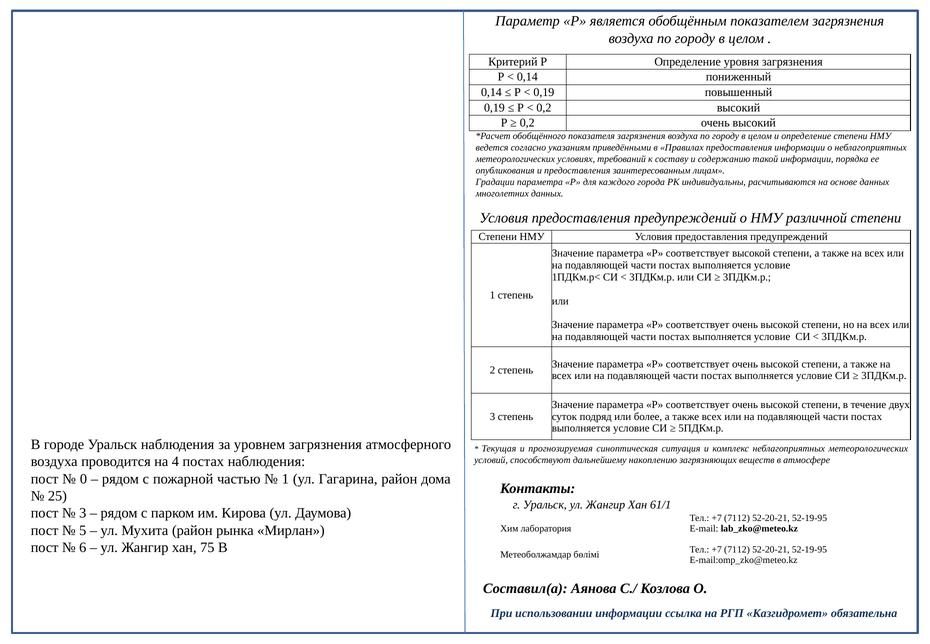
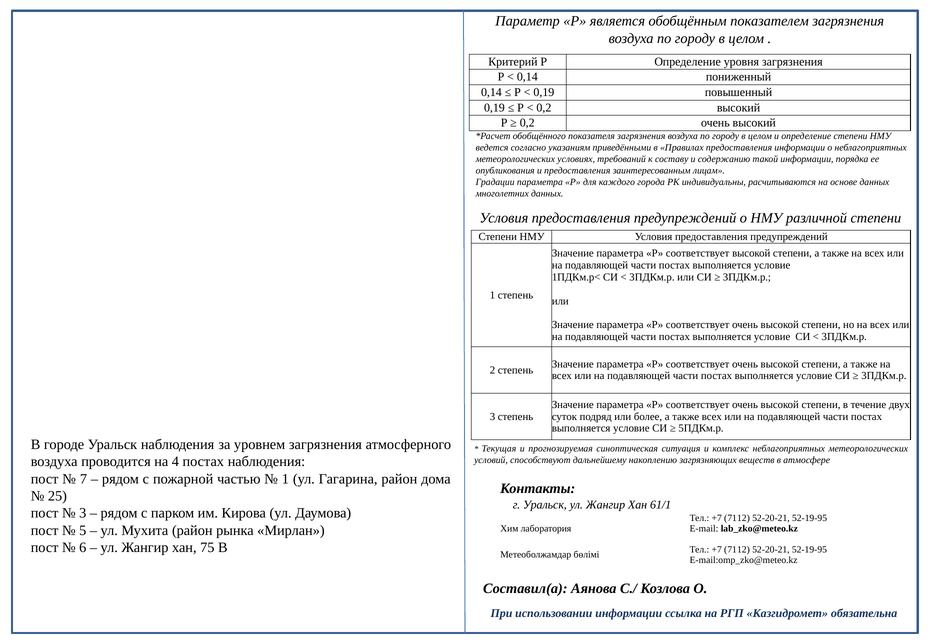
0: 0 -> 7 (83, 479)
